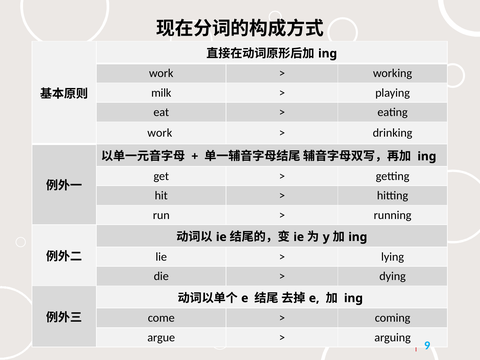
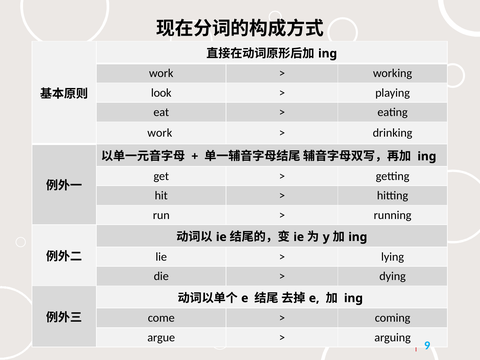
milk: milk -> look (161, 93)
